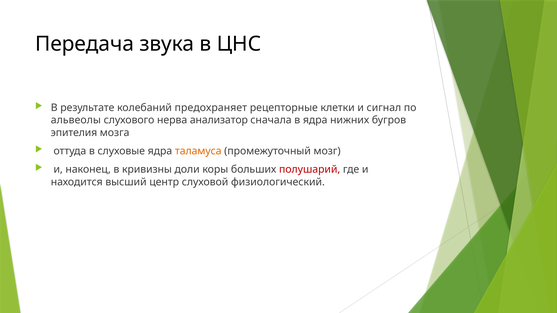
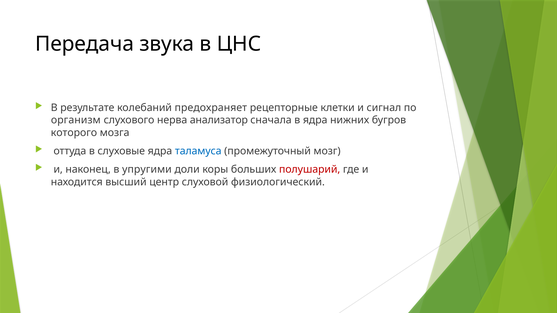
альвеолы: альвеолы -> организм (76, 120)
эпителия: эпителия -> которого (74, 133)
таламуса colour: orange -> blue (198, 151)
кривизны: кривизны -> упругими (147, 170)
